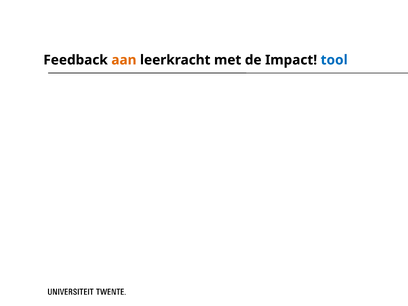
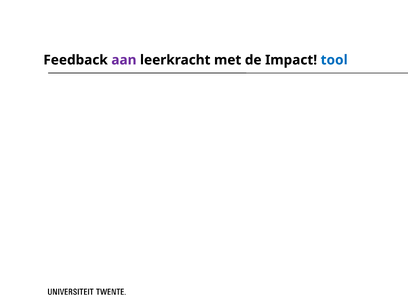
aan colour: orange -> purple (124, 60)
